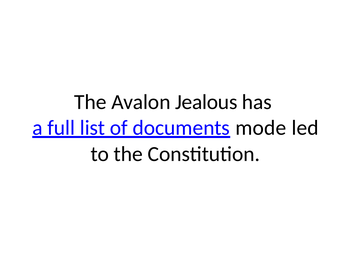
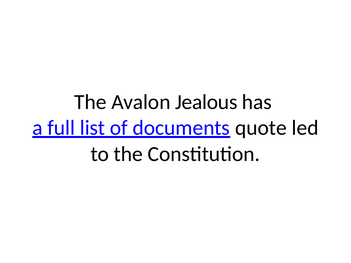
mode: mode -> quote (261, 128)
